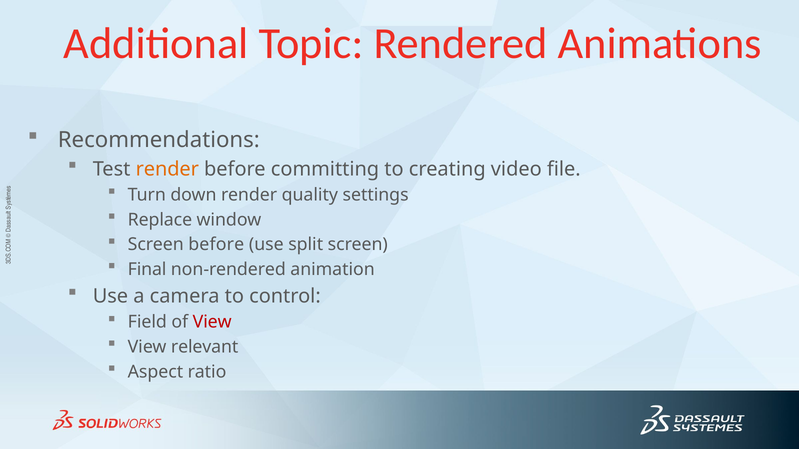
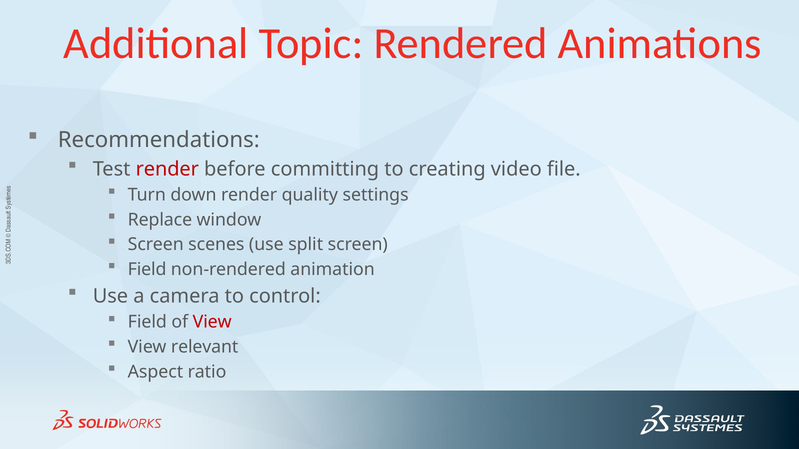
render colour: orange -> red (167, 169)
Screen before: before -> scenes (216, 245)
Final: Final -> Field (147, 270)
